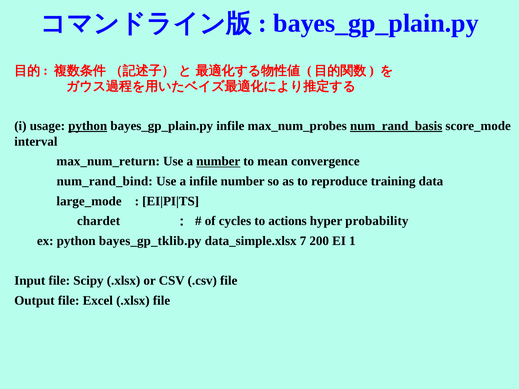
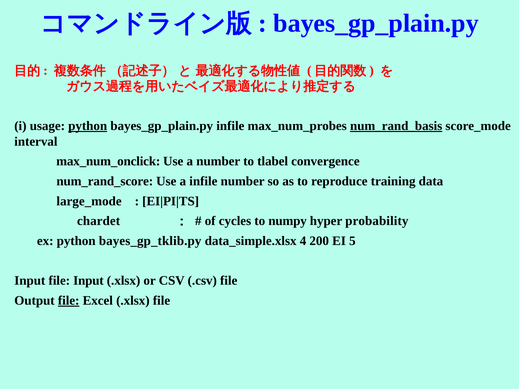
max_num_return: max_num_return -> max_num_onclick (108, 161)
number underline: present -> none (218, 161)
mean: mean -> tlabel (273, 161)
num_rand_bind: num_rand_bind -> num_rand_score (105, 181)
actions: actions -> numpy (288, 221)
7: 7 -> 4 (303, 241)
1: 1 -> 5 (352, 241)
file Scipy: Scipy -> Input (88, 281)
file underline: none -> present (69, 301)
